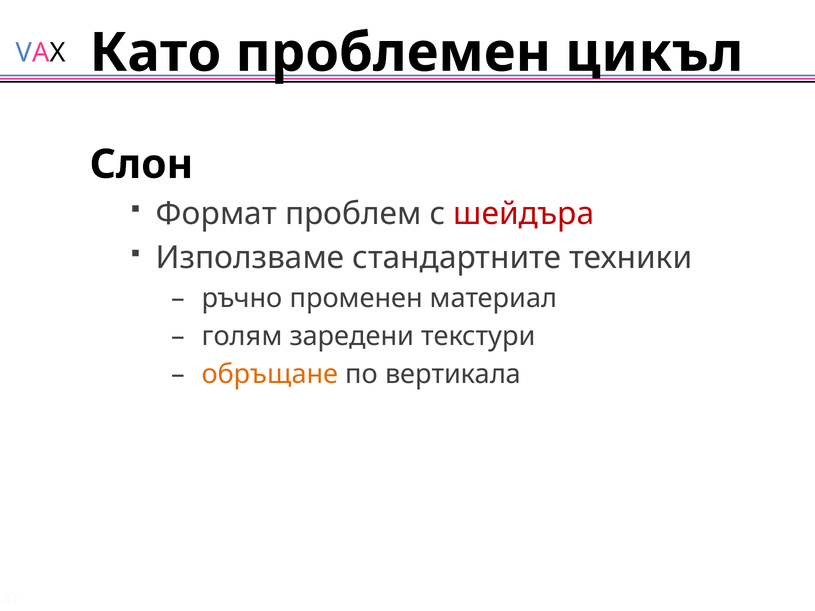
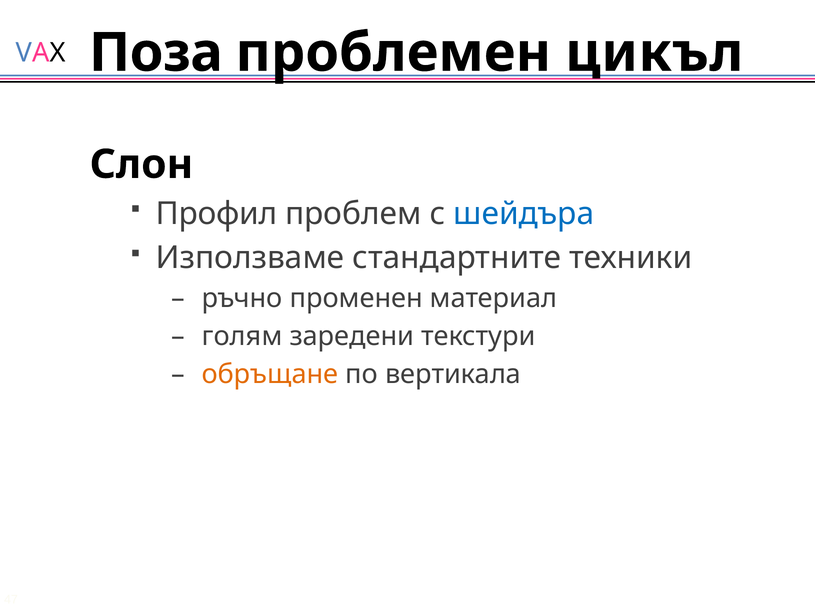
Като: Като -> Поза (156, 53)
Формат: Формат -> Профил (217, 214)
шейдъра colour: red -> blue (524, 214)
